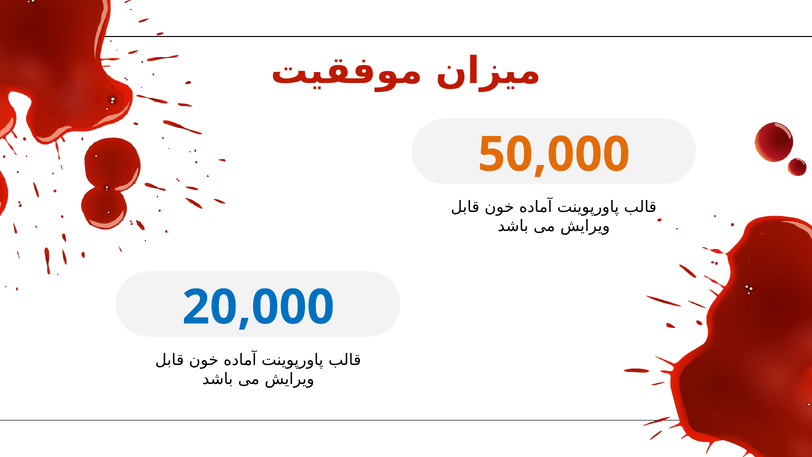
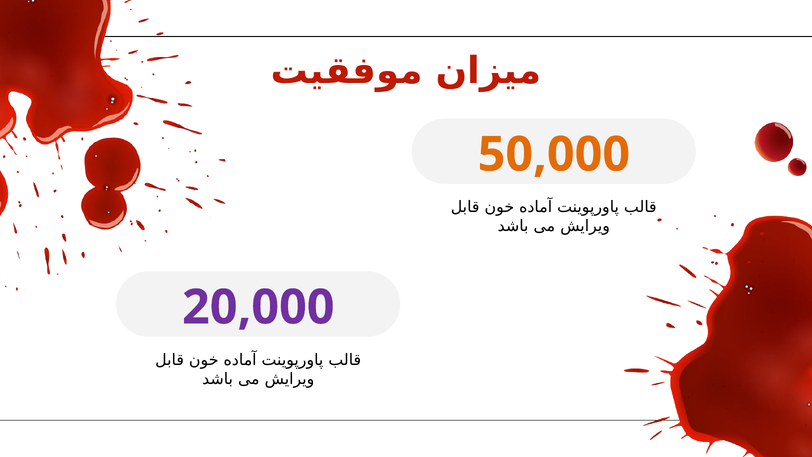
20,000 colour: blue -> purple (258, 307)
